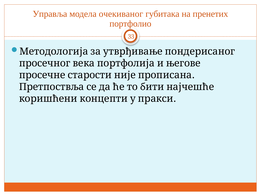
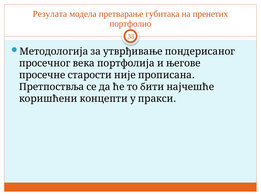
Управља: Управља -> Резулата (50, 14)
очекиваног: очекиваног -> претварање (121, 14)
